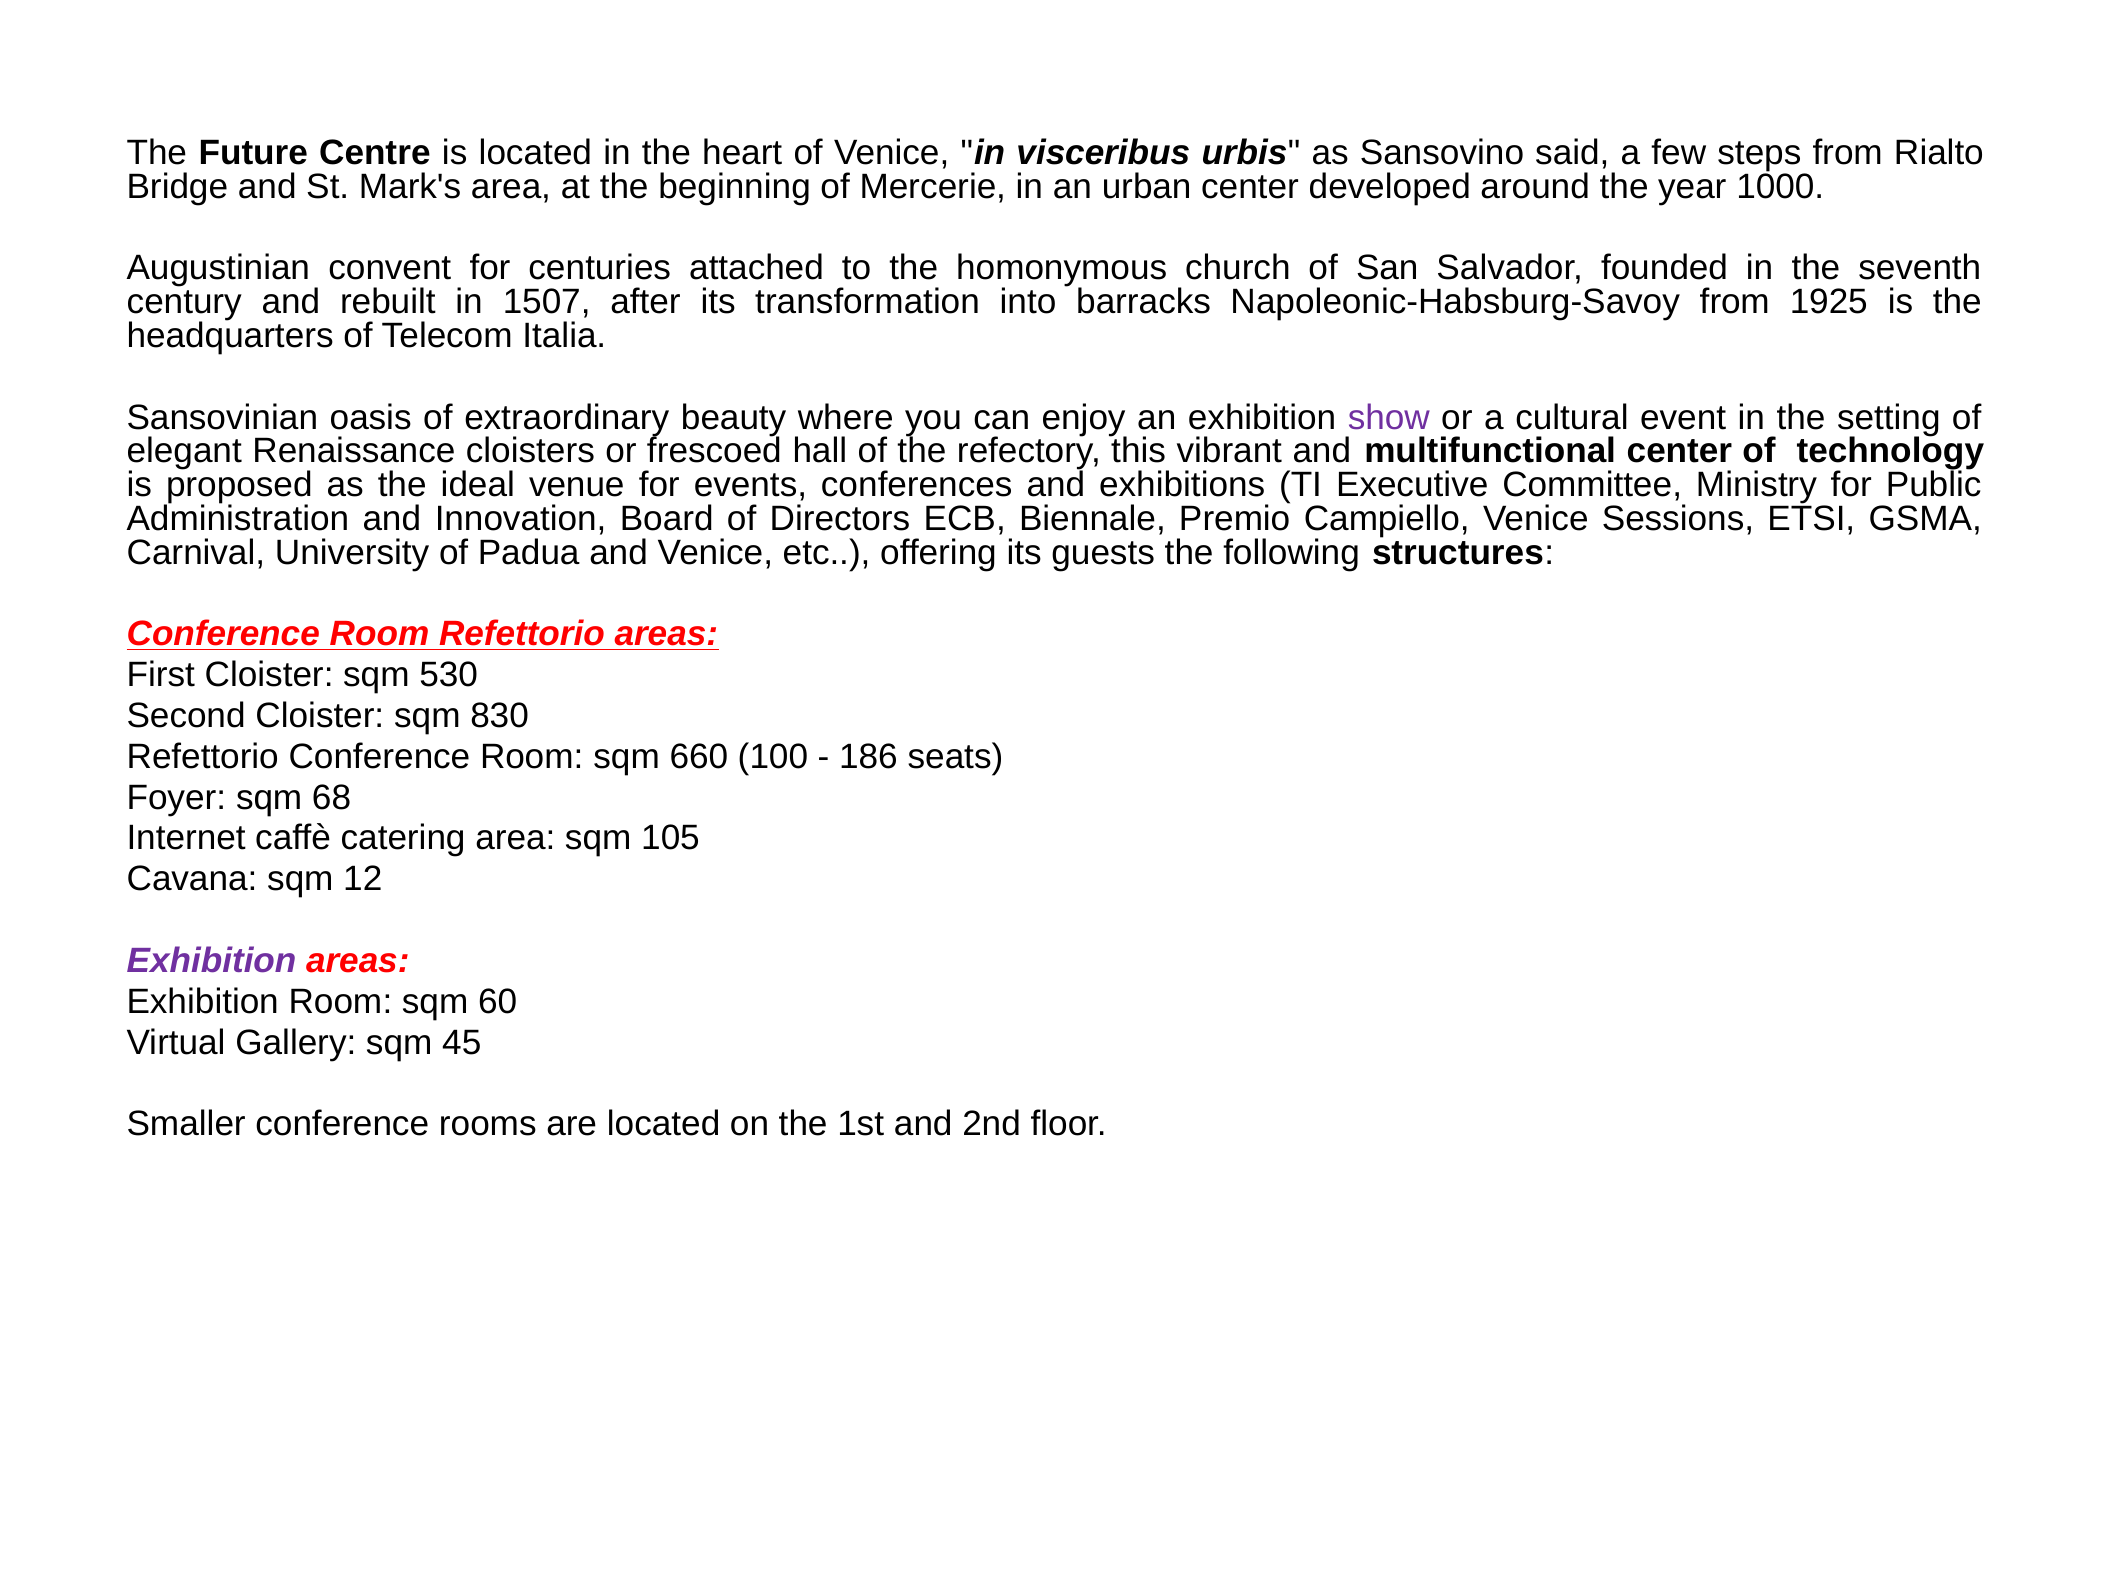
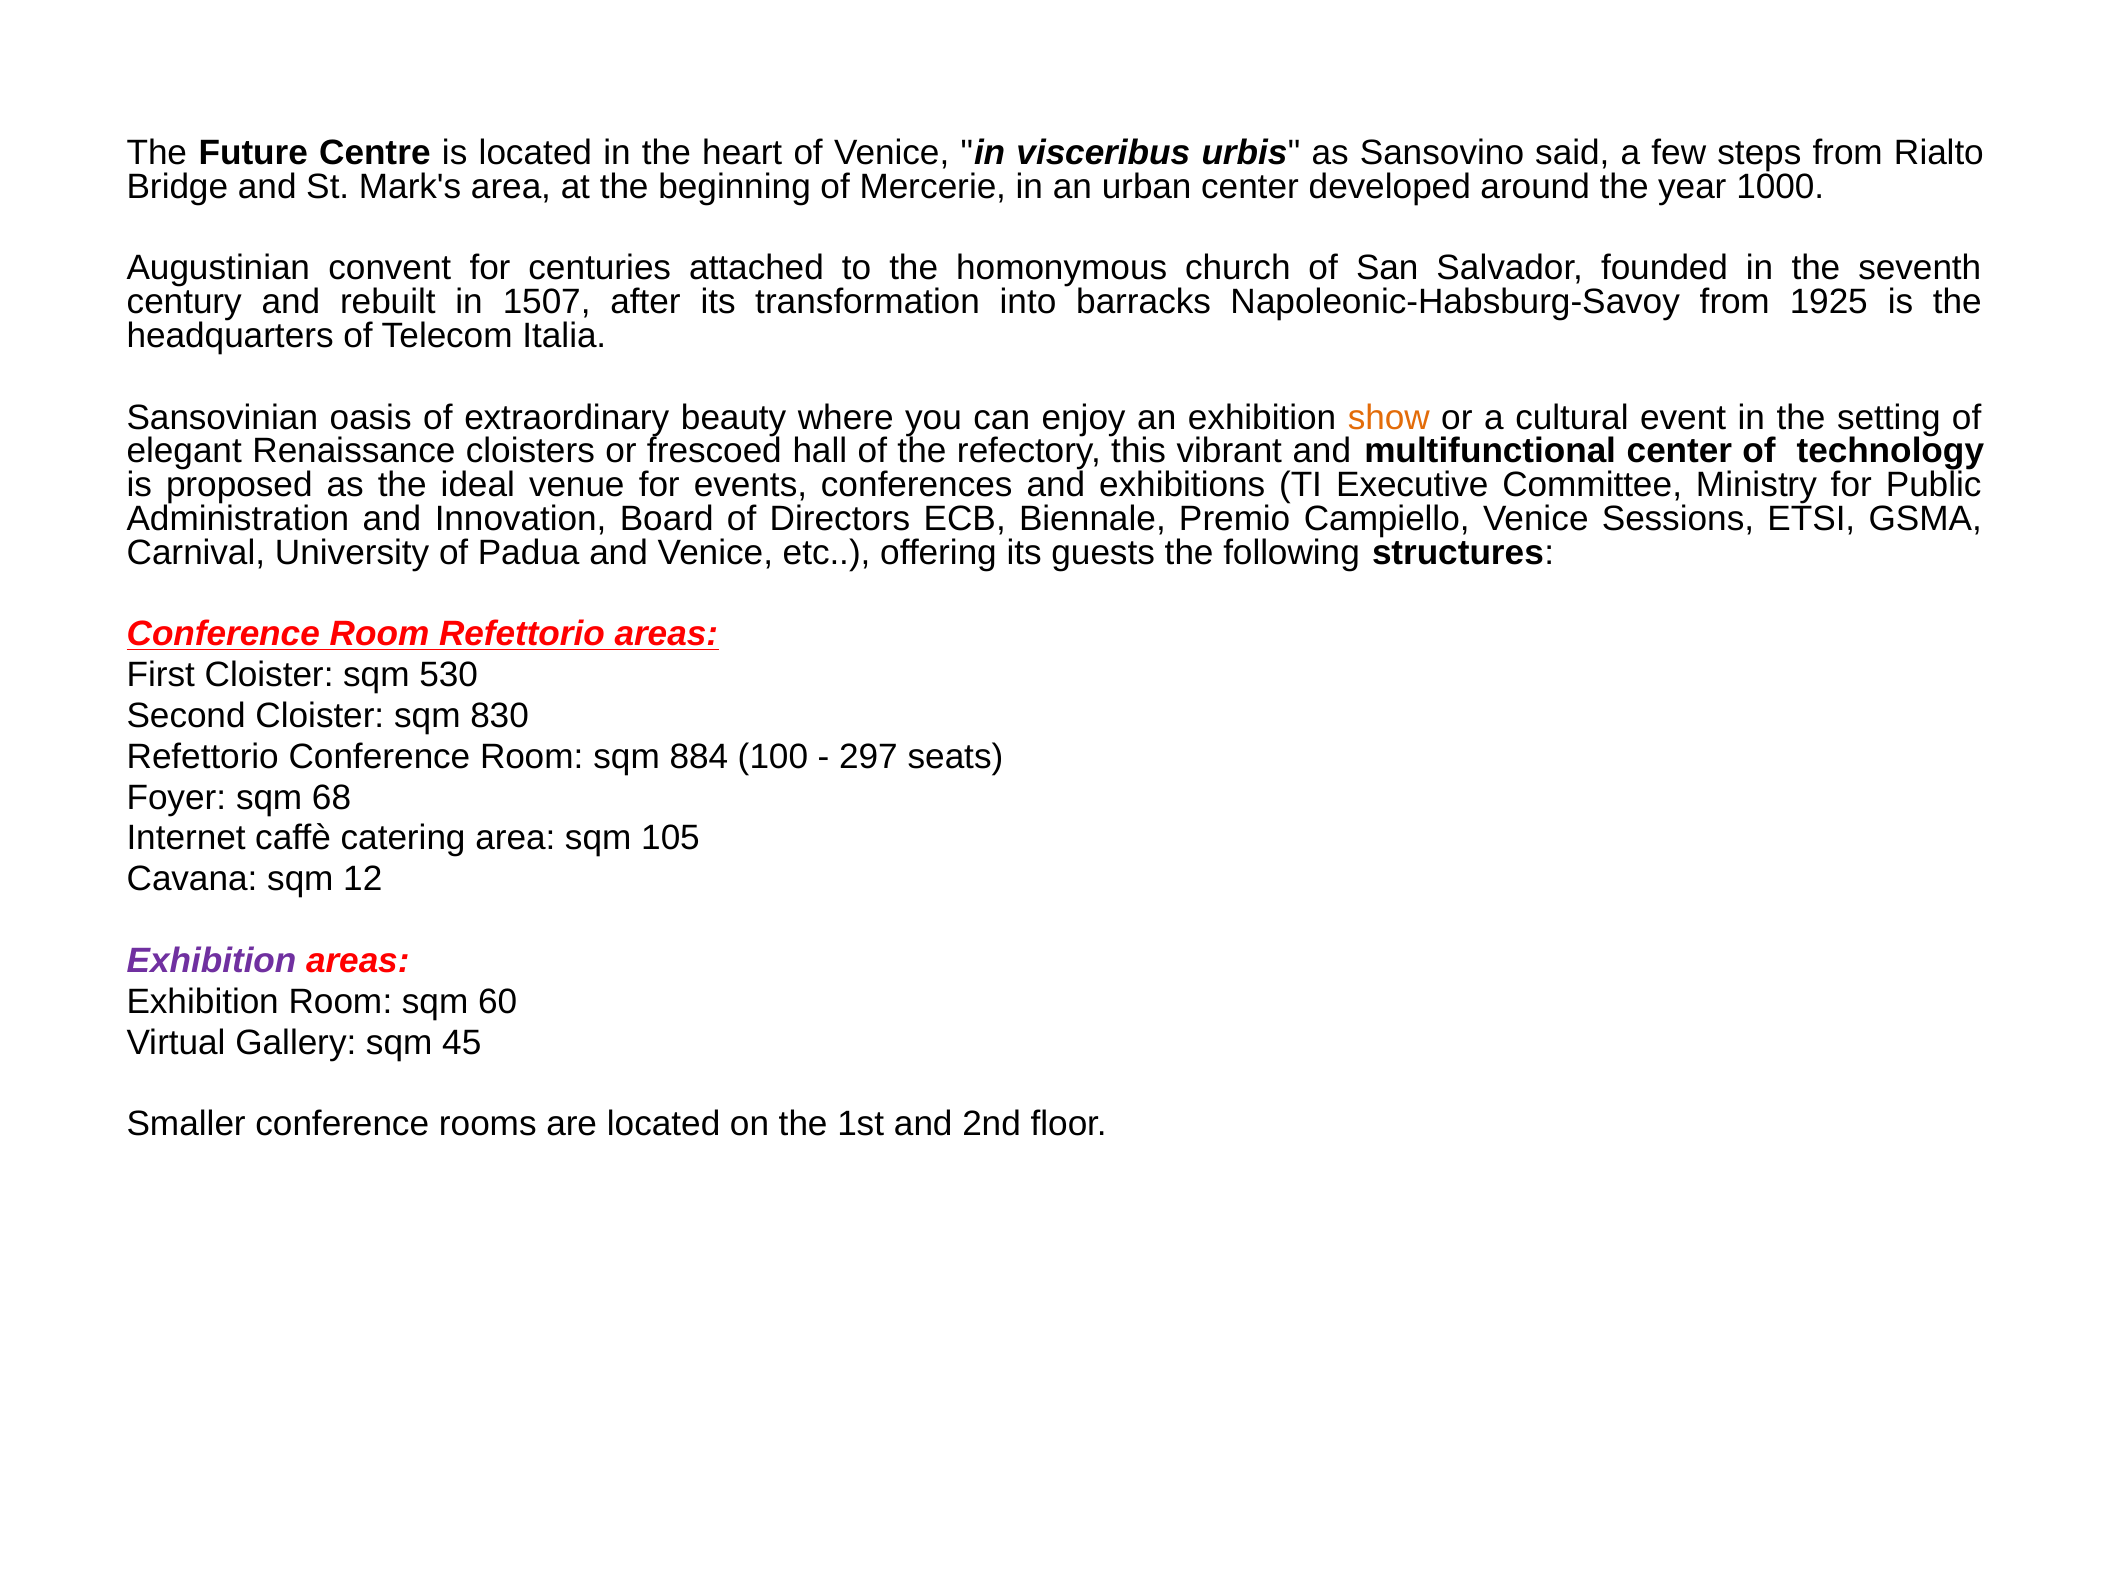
show colour: purple -> orange (1389, 417)
660: 660 -> 884 (699, 757)
186: 186 -> 297 (868, 757)
